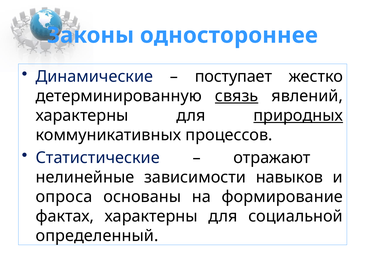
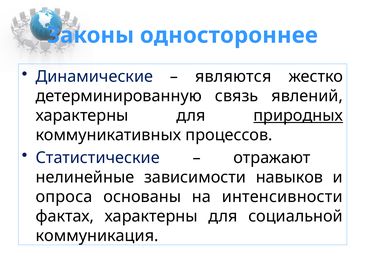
поступает: поступает -> являются (233, 77)
связь underline: present -> none (237, 96)
формирование: формирование -> интенсивности (282, 197)
определенный: определенный -> коммуникация (97, 236)
